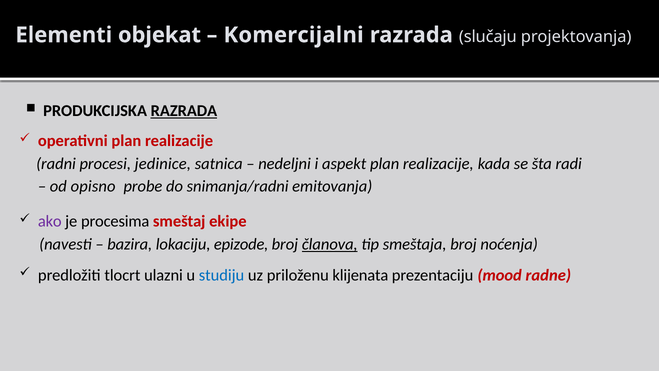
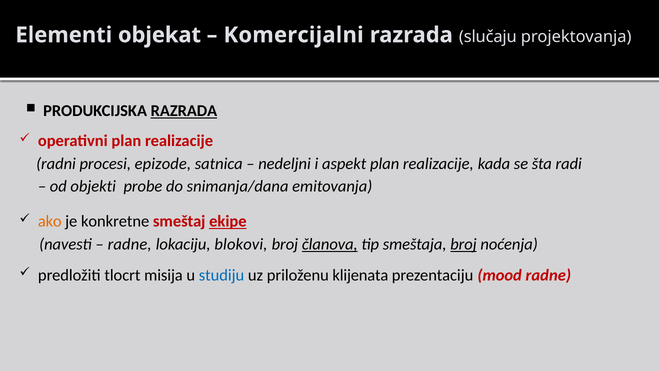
jedinice: jedinice -> epizode (163, 164)
opisno: opisno -> objekti (93, 186)
snimanja/radni: snimanja/radni -> snimanja/dana (238, 186)
ako colour: purple -> orange (50, 221)
procesima: procesima -> konkretne (115, 221)
ekipe underline: none -> present (228, 221)
bazira: bazira -> radne (130, 244)
epizode: epizode -> blokovi (241, 244)
broj underline: none -> present (464, 244)
ulazni: ulazni -> misija (163, 275)
